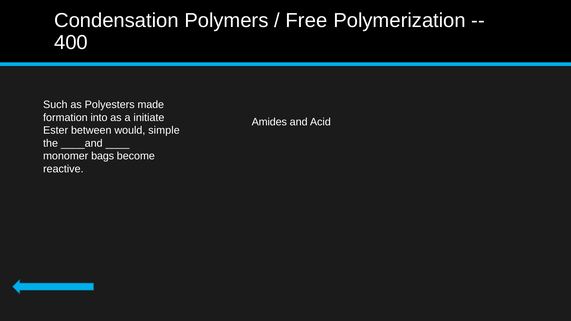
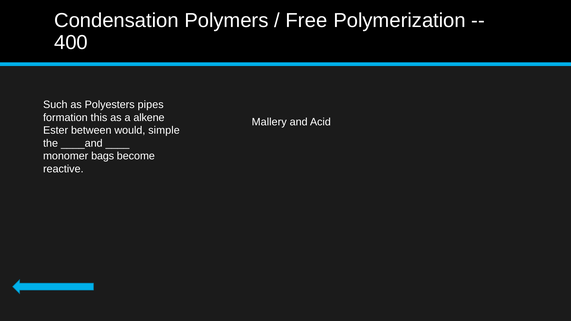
made: made -> pipes (151, 105)
into: into -> this (99, 118)
initiate: initiate -> alkene (149, 118)
Amides: Amides -> Mallery (269, 122)
